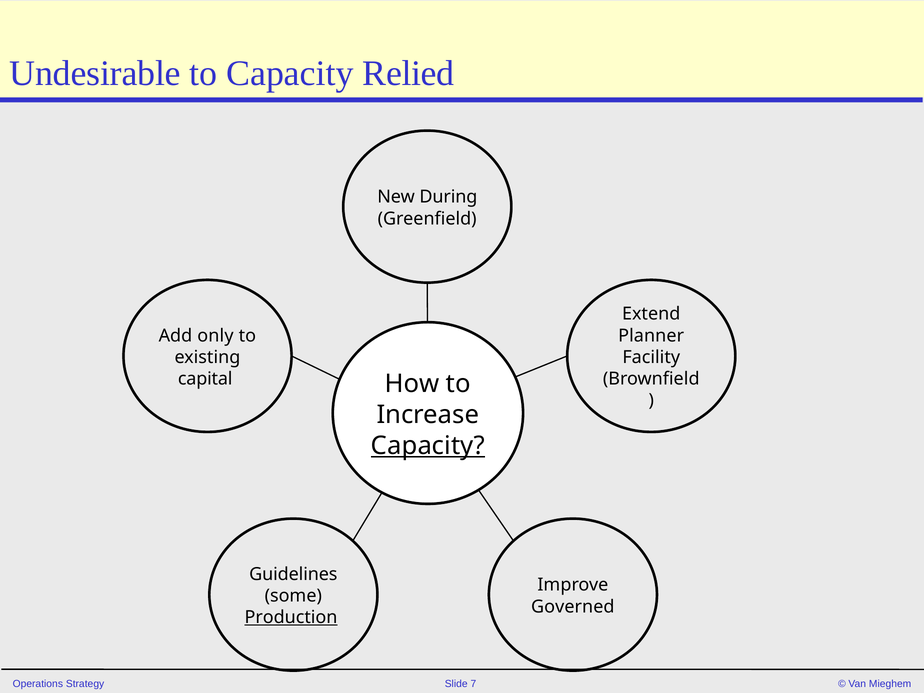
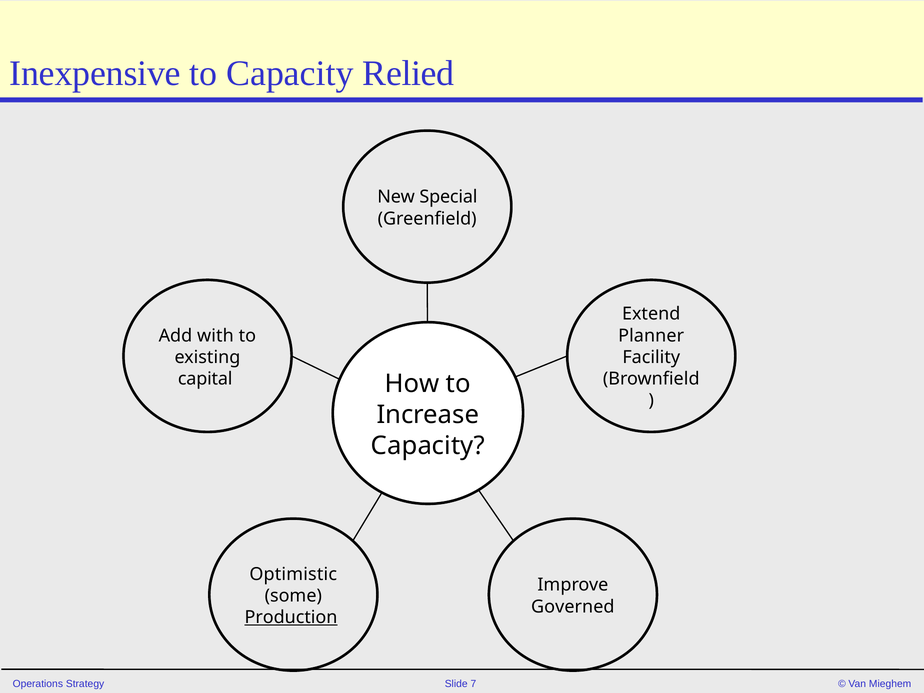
Undesirable: Undesirable -> Inexpensive (95, 74)
During: During -> Special (448, 197)
only: only -> with (215, 336)
Capacity underline: present -> none (428, 446)
Guidelines: Guidelines -> Optimistic (293, 574)
